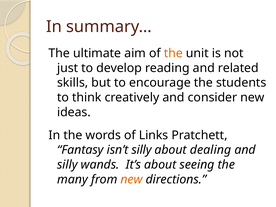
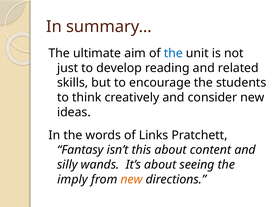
the colour: orange -> blue (173, 53)
isn’t silly: silly -> this (141, 150)
dealing: dealing -> content (211, 150)
many: many -> imply (72, 179)
